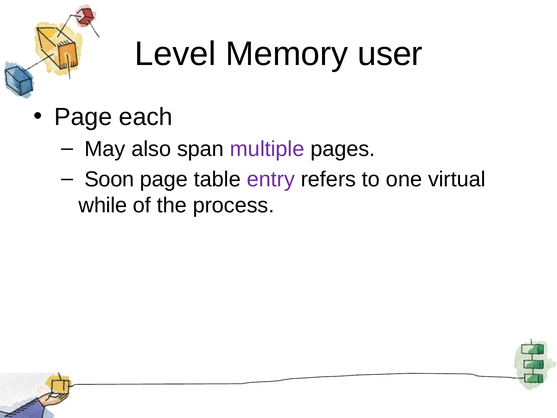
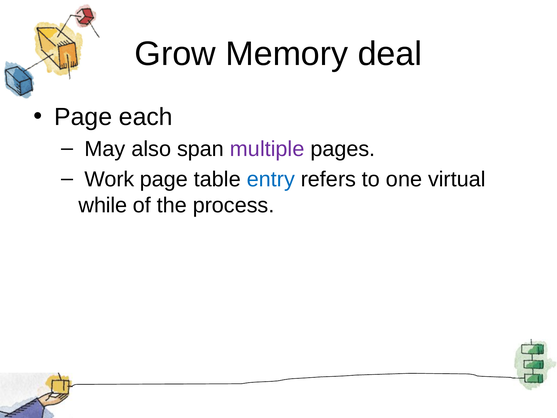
Level: Level -> Grow (175, 54)
user: user -> deal (390, 54)
Soon: Soon -> Work (109, 179)
entry colour: purple -> blue (271, 179)
